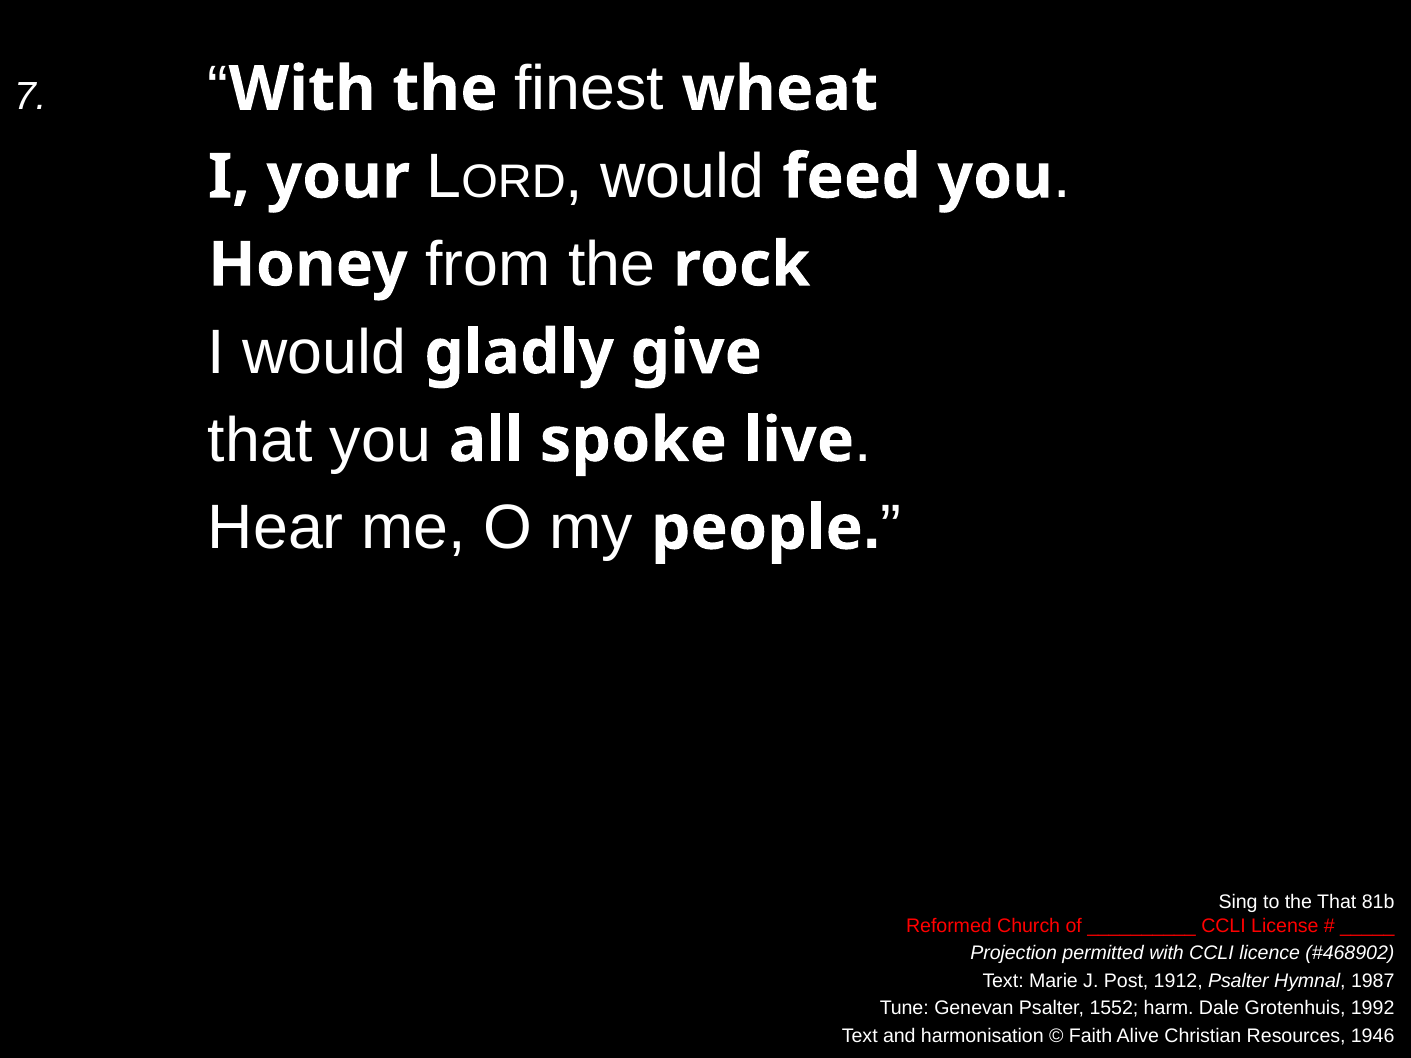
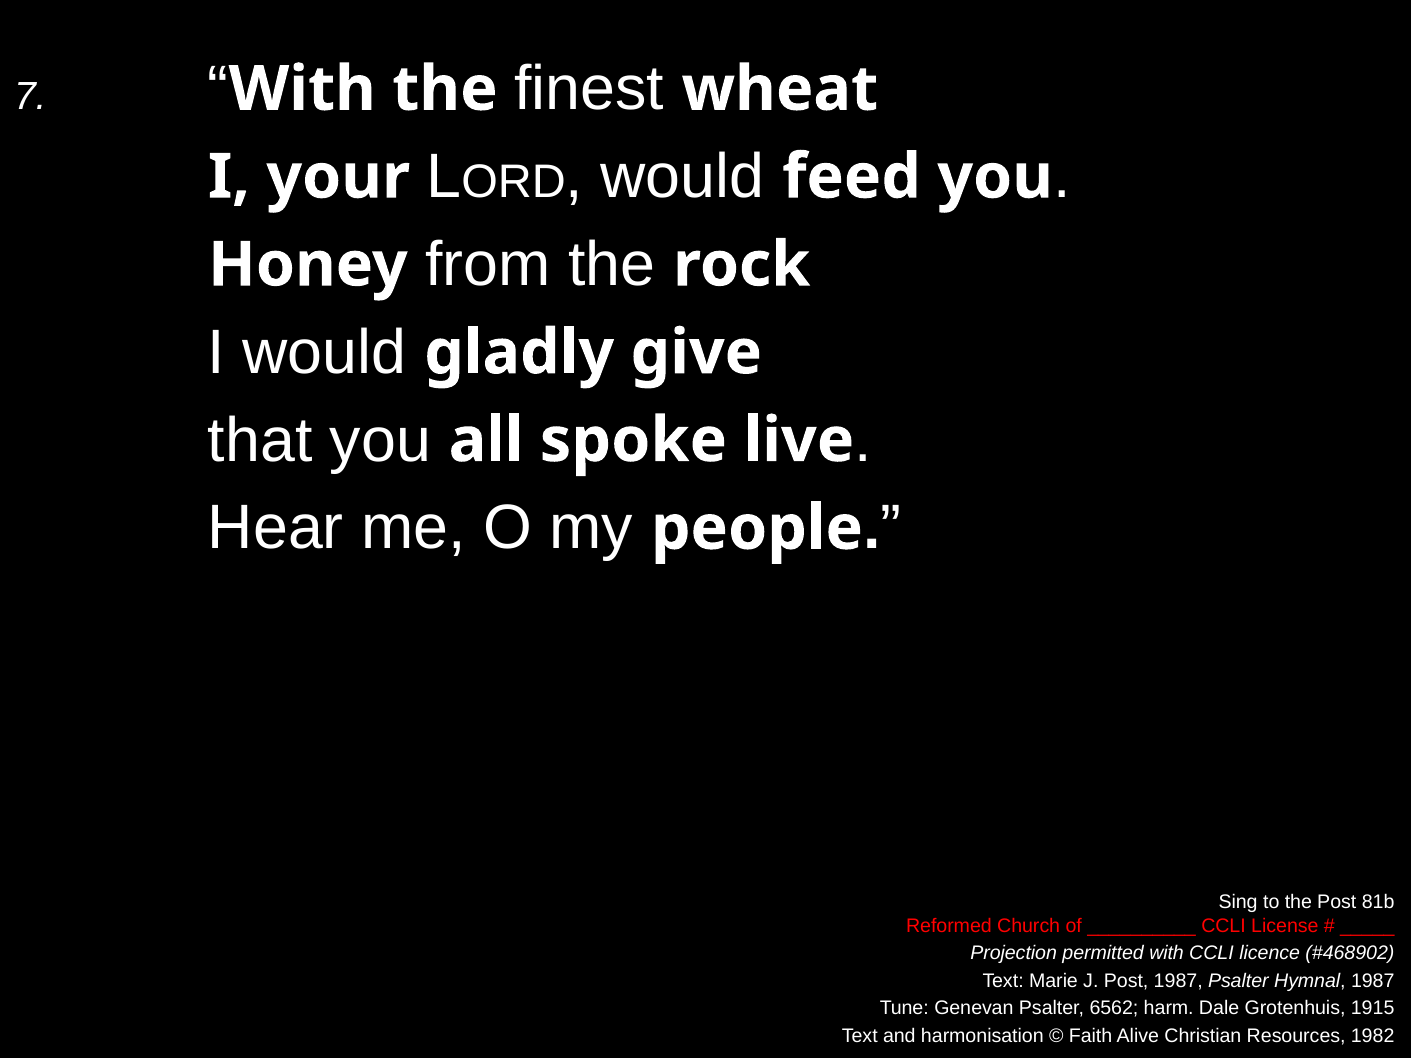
the That: That -> Post (1337, 903)
Post 1912: 1912 -> 1987 (1178, 981)
1552: 1552 -> 6562 (1114, 1009)
1992: 1992 -> 1915 (1373, 1009)
1946: 1946 -> 1982 (1373, 1036)
